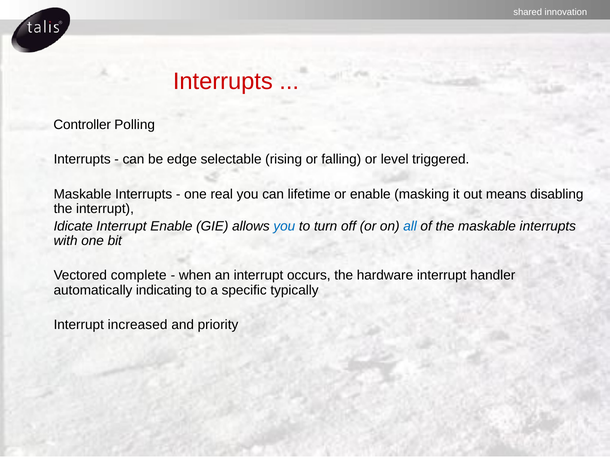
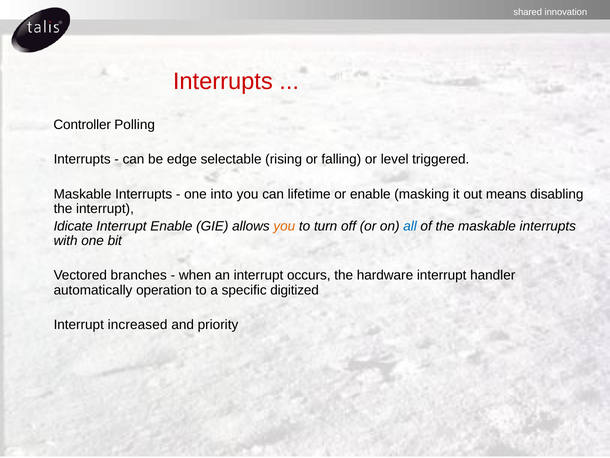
real: real -> into (222, 194)
you colour: blue -> orange (284, 226)
complete: complete -> branches (139, 275)
indicating: indicating -> operation (164, 290)
typically: typically -> digitized (295, 290)
